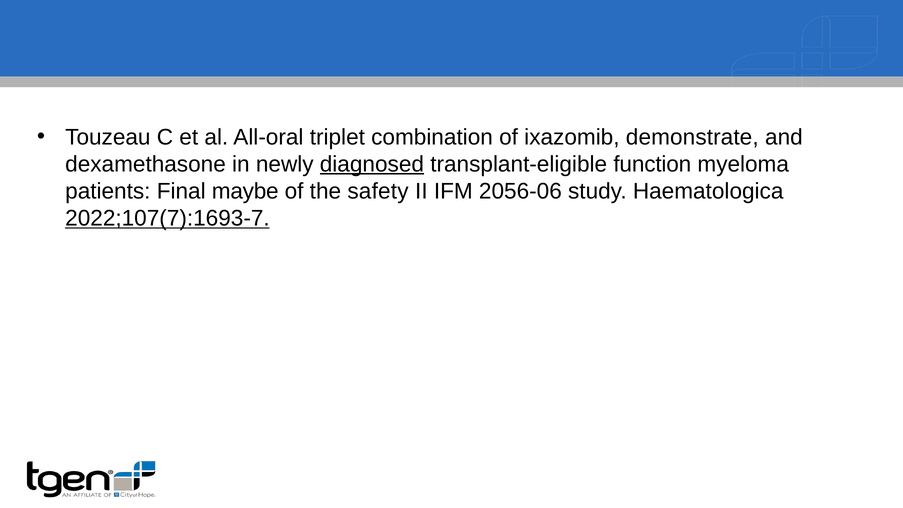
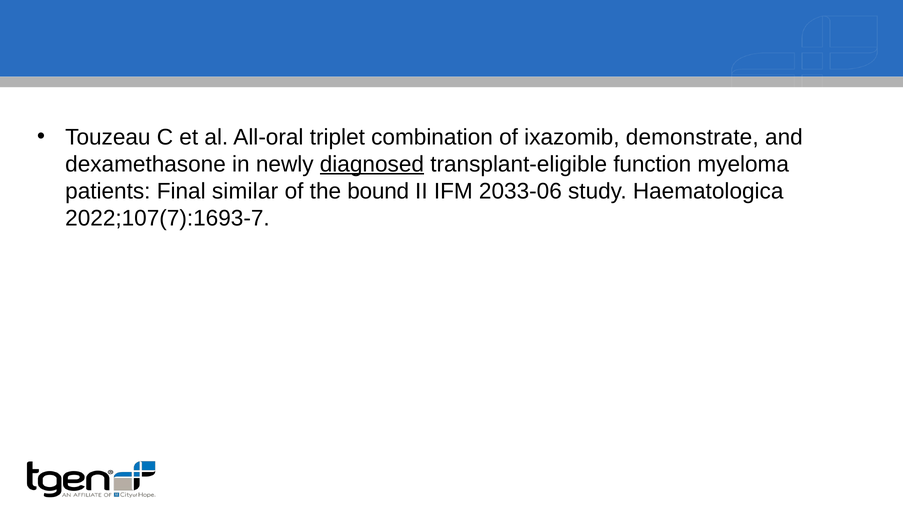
maybe: maybe -> similar (245, 191)
safety: safety -> bound (378, 191)
2056-06: 2056-06 -> 2033-06 (520, 191)
2022;107(7):1693-7 underline: present -> none (167, 218)
